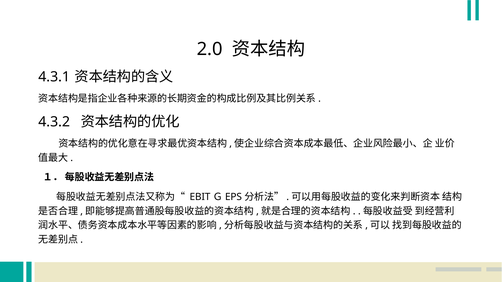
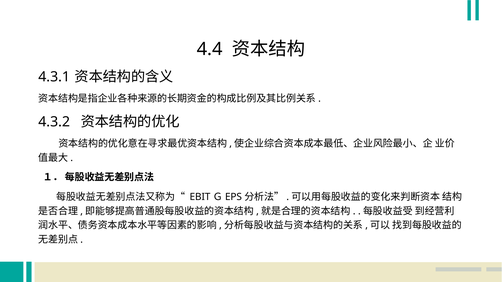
2.0: 2.0 -> 4.4 (210, 49)
